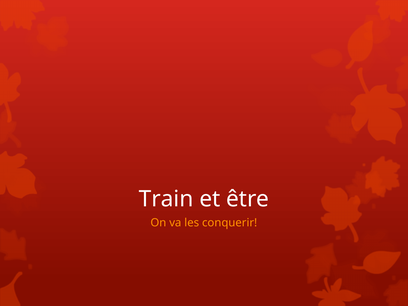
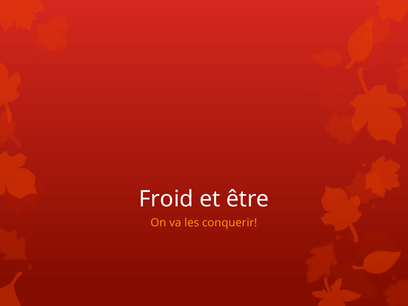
Train: Train -> Froid (166, 199)
